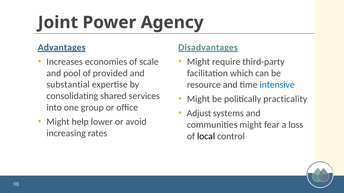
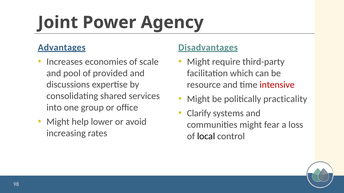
substantial: substantial -> discussions (68, 85)
intensive colour: blue -> red (277, 85)
Adjust: Adjust -> Clarify (199, 114)
